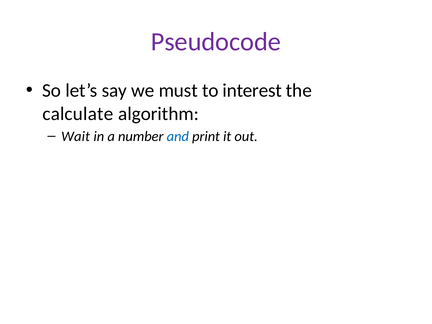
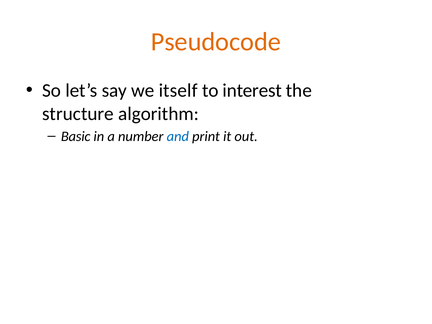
Pseudocode colour: purple -> orange (216, 42)
must: must -> itself (178, 91)
calculate: calculate -> structure (78, 114)
Wait: Wait -> Basic (76, 136)
